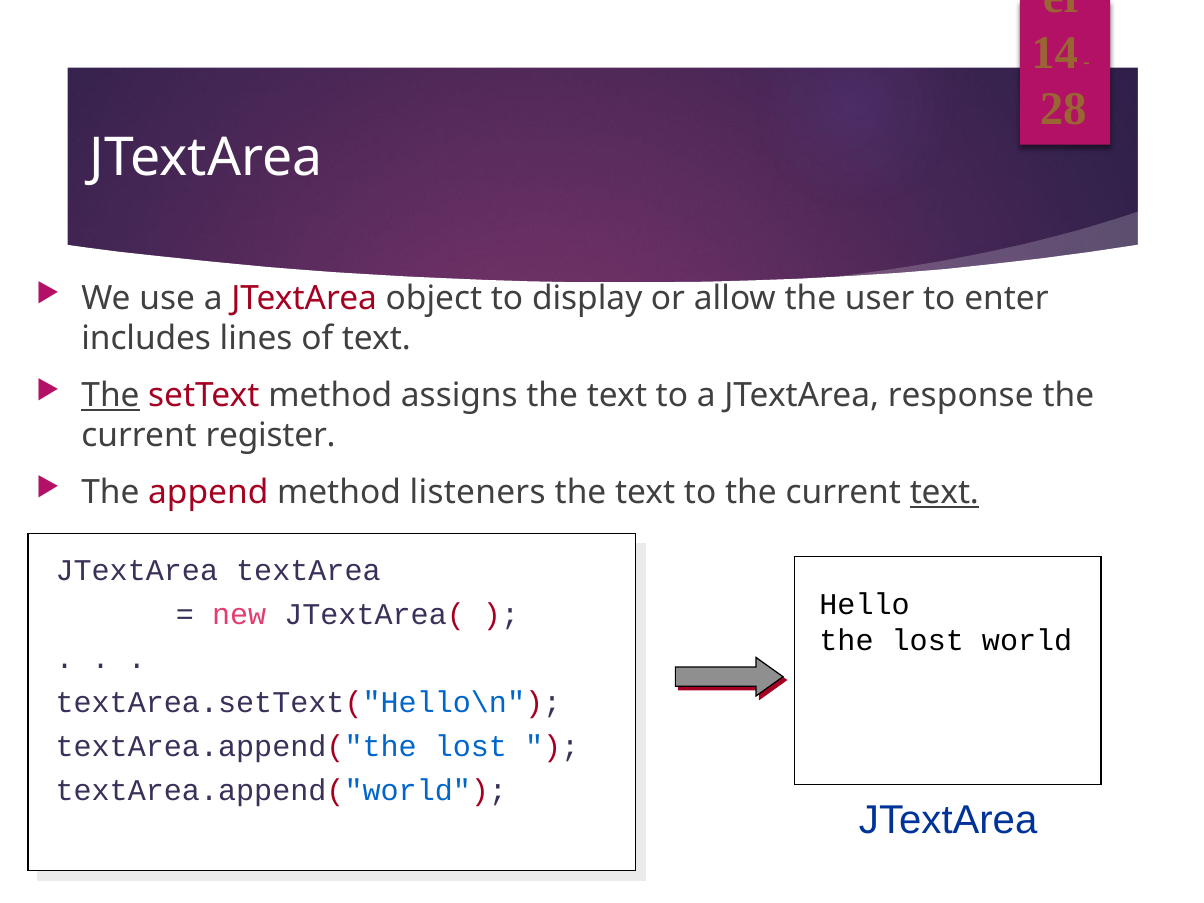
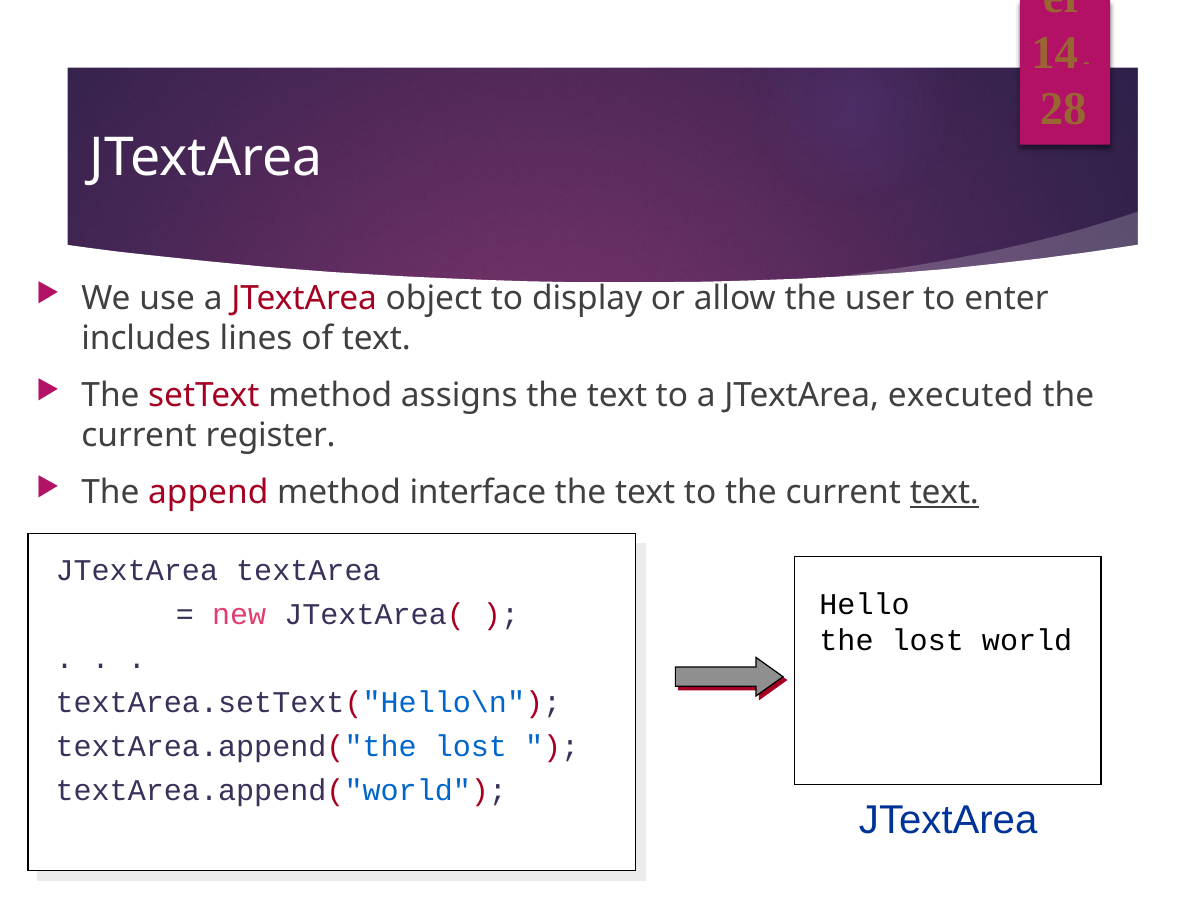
The underline: present -> none (110, 396)
response: response -> executed (961, 396)
listeners: listeners -> interface (478, 493)
